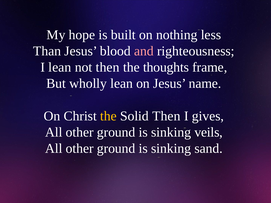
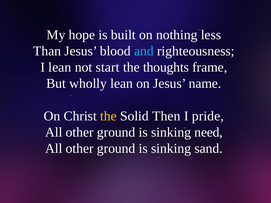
and colour: pink -> light blue (144, 51)
not then: then -> start (108, 67)
gives: gives -> pride (208, 116)
veils: veils -> need (209, 132)
